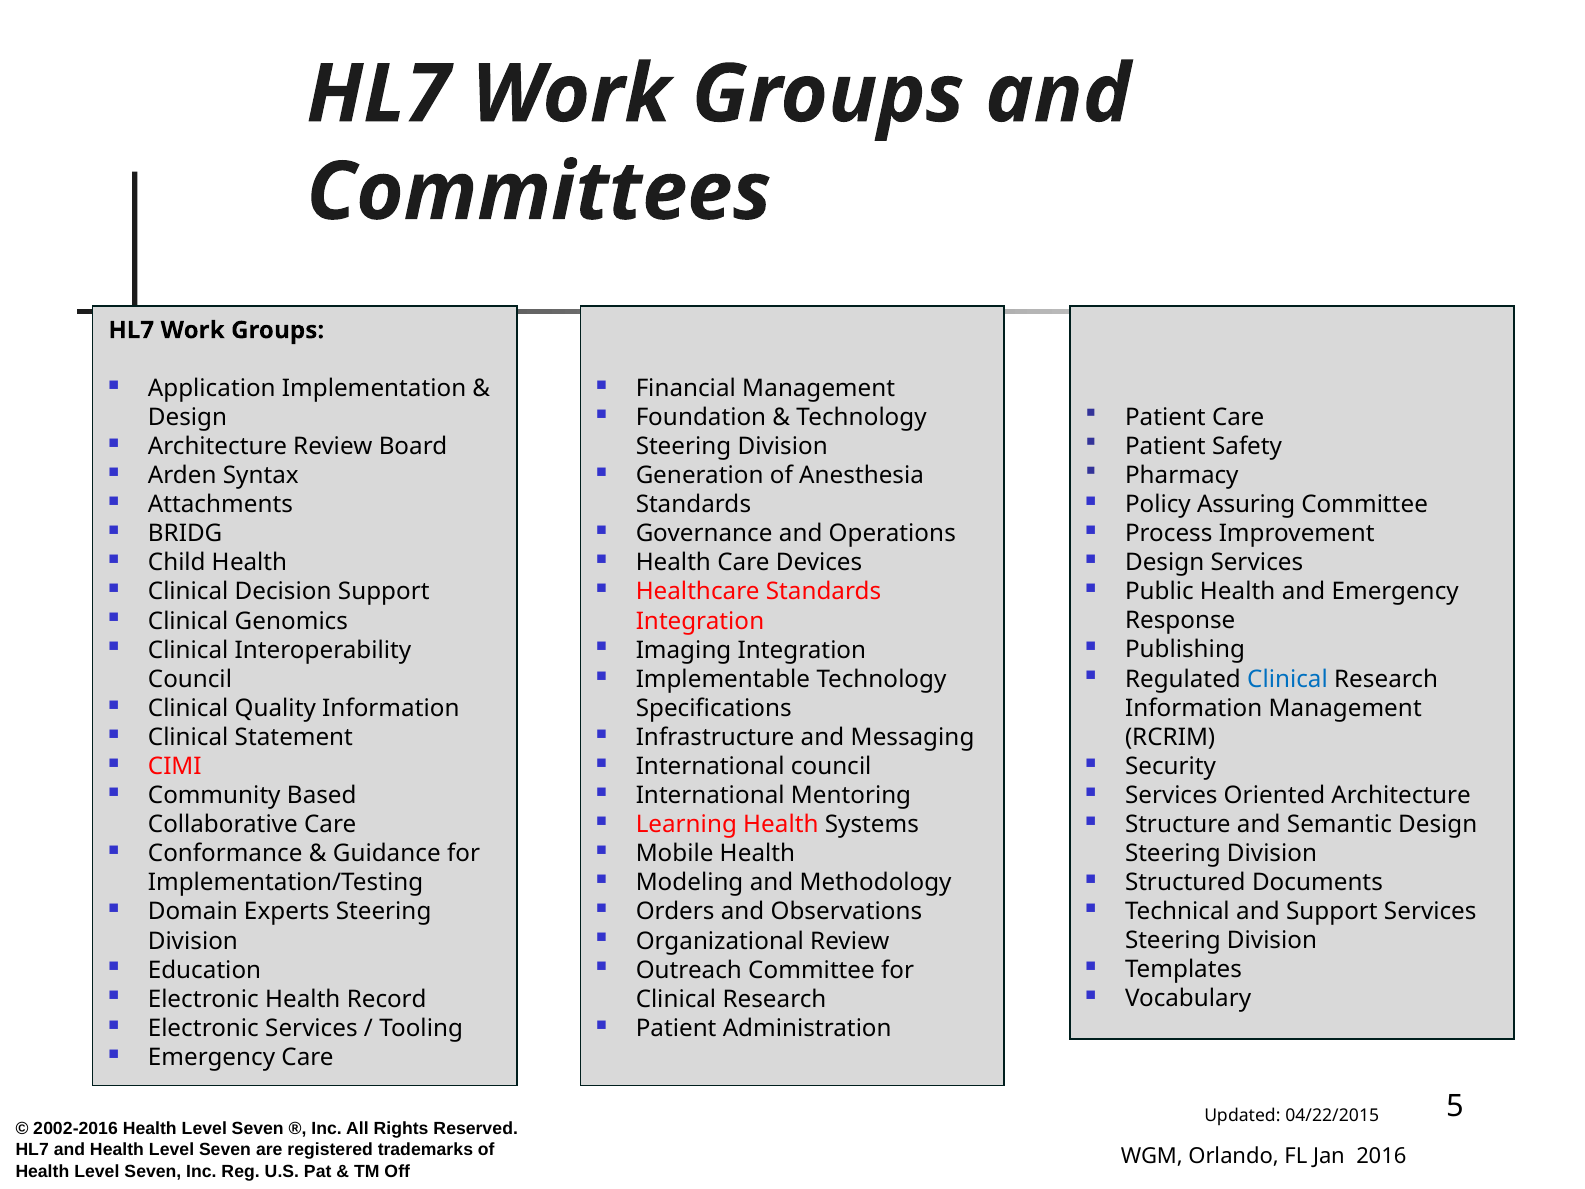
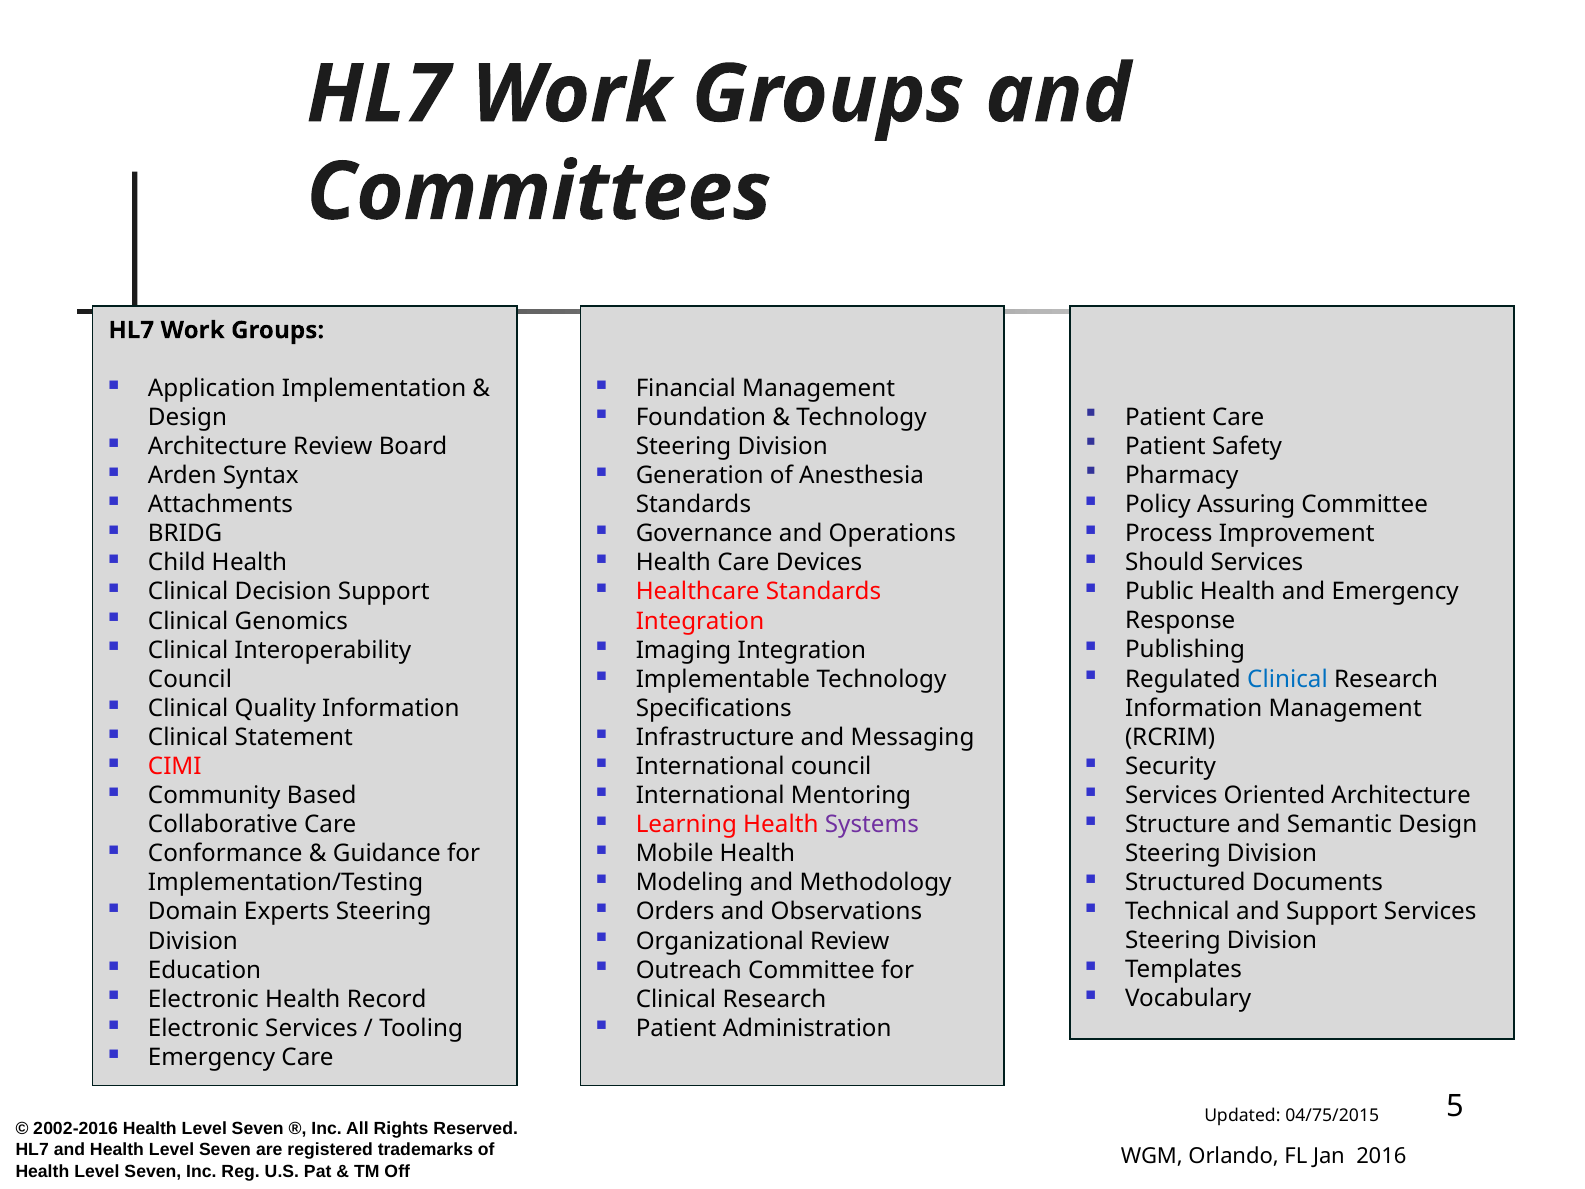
Design: Design -> Should (1165, 563)
Systems colour: black -> purple (872, 825)
04/22/2015: 04/22/2015 -> 04/75/2015 (1332, 1116)
